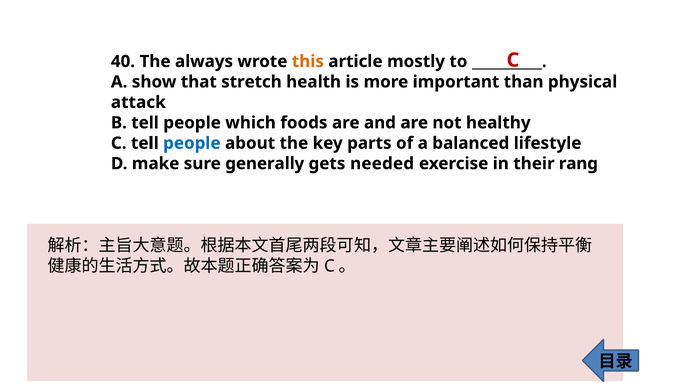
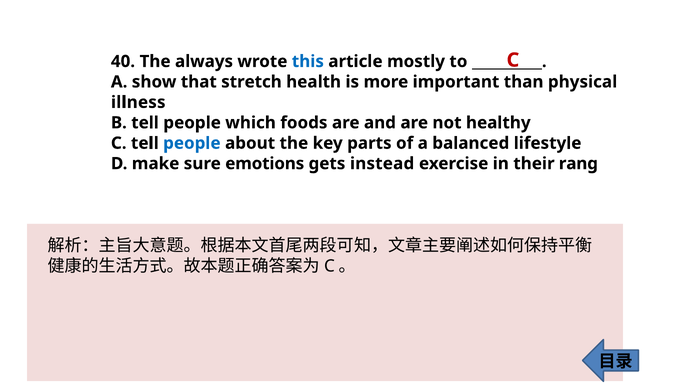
this colour: orange -> blue (308, 61)
attack: attack -> illness (138, 102)
generally: generally -> emotions (265, 164)
needed: needed -> instead (382, 164)
